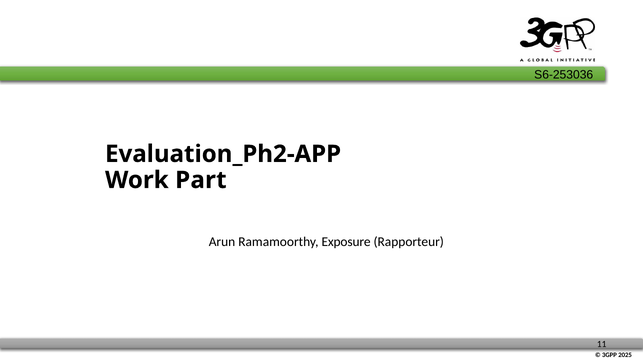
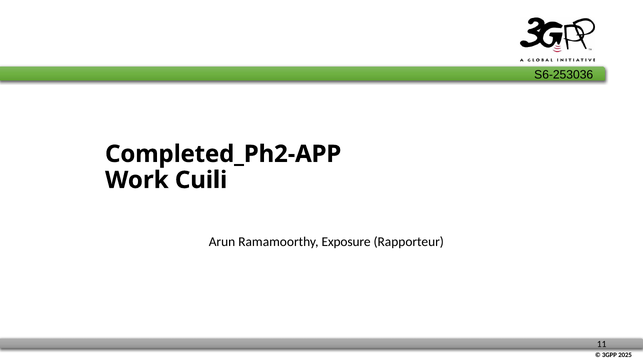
Evaluation_Ph2-APP: Evaluation_Ph2-APP -> Completed_Ph2-APP (223, 154)
Part: Part -> Cuili (201, 180)
